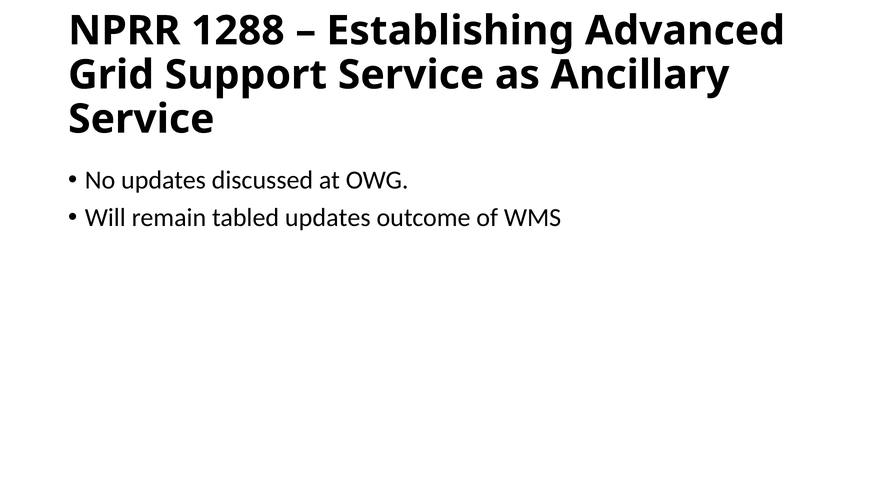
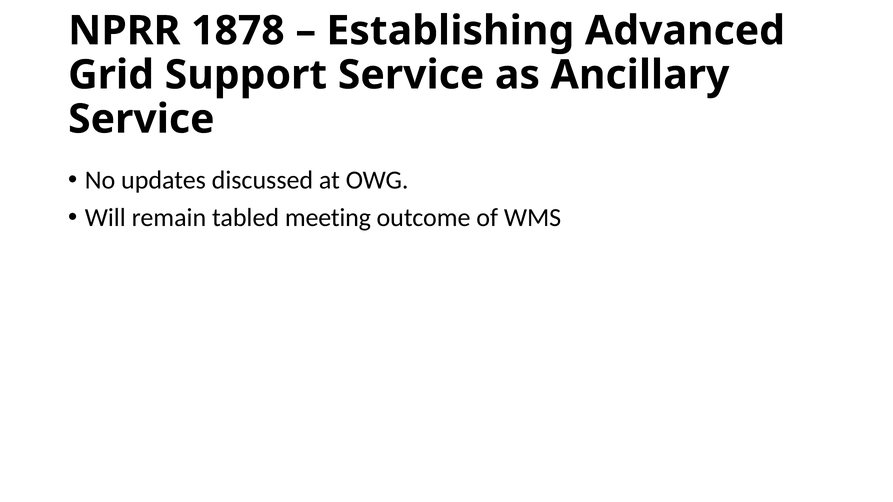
1288: 1288 -> 1878 (238, 31)
tabled updates: updates -> meeting (328, 218)
